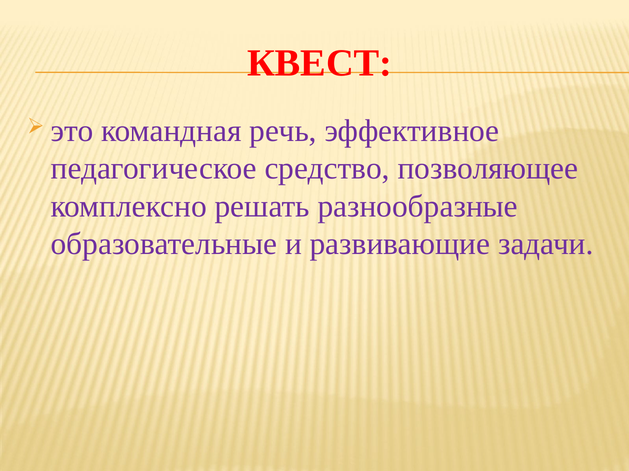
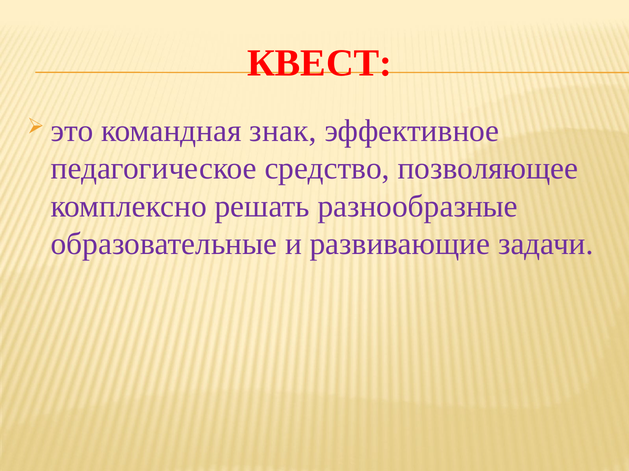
речь: речь -> знак (283, 131)
